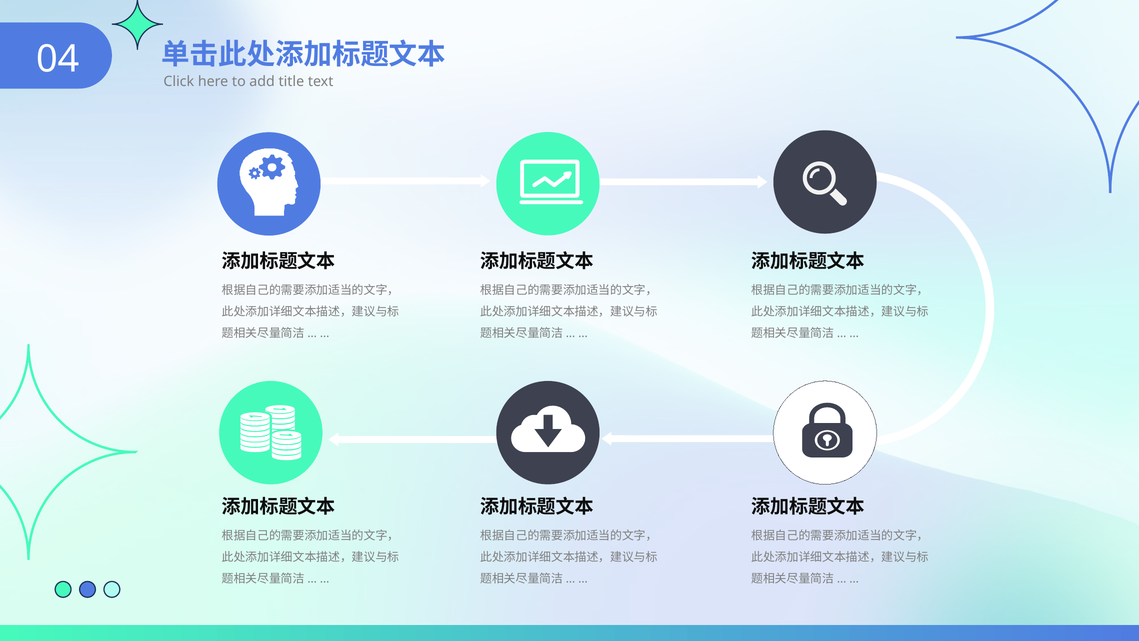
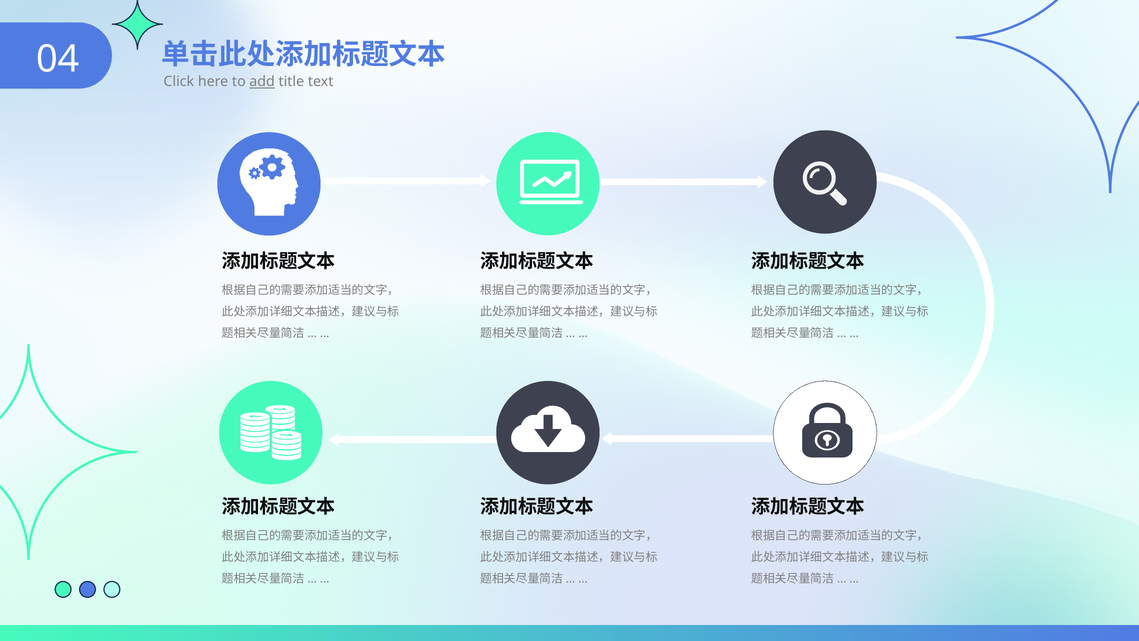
add underline: none -> present (262, 82)
